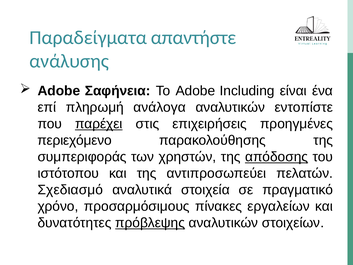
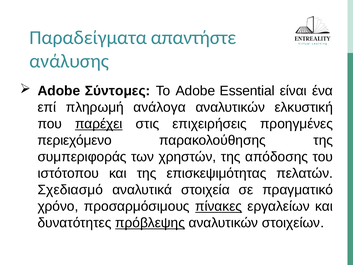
Σαφήνεια: Σαφήνεια -> Σύντομες (118, 91)
Including: Including -> Essential (247, 91)
εντοπίστε: εντοπίστε -> ελκυστική (304, 107)
απόδοσης underline: present -> none (277, 157)
αντιπροσωπεύει: αντιπροσωπεύει -> επισκεψιμότητας (216, 173)
πίνακες underline: none -> present (219, 206)
